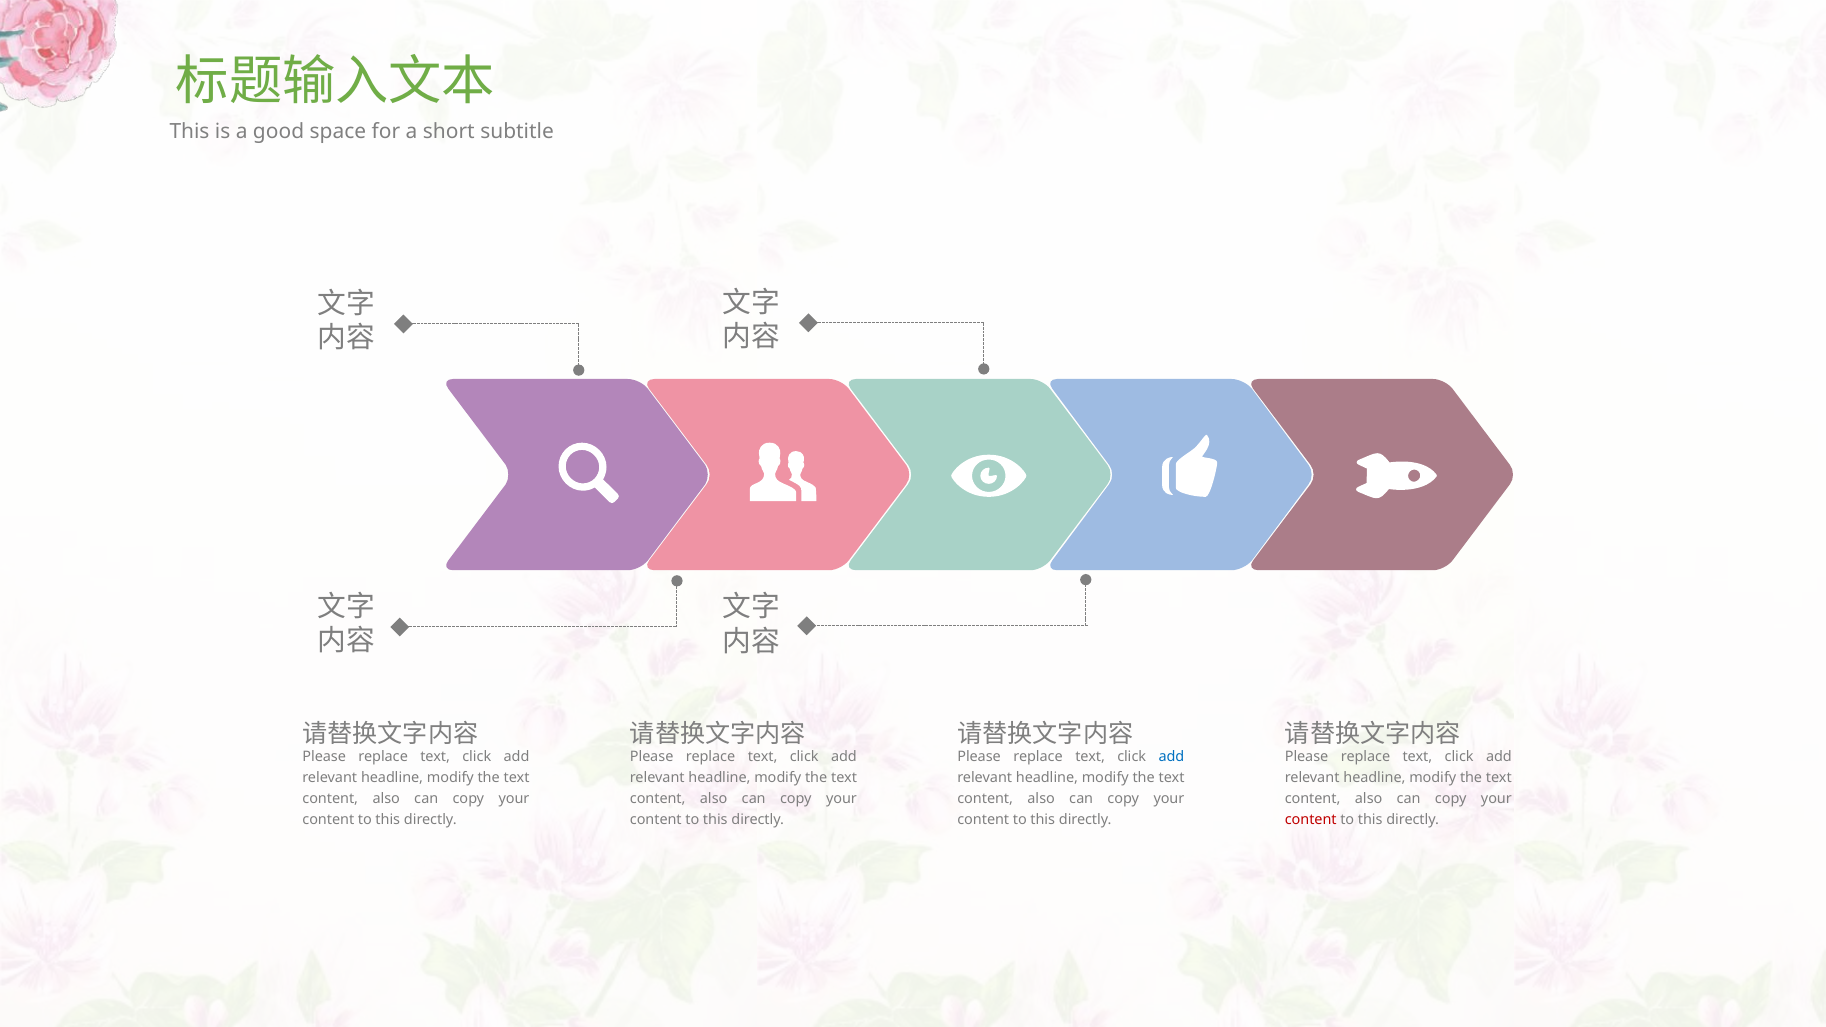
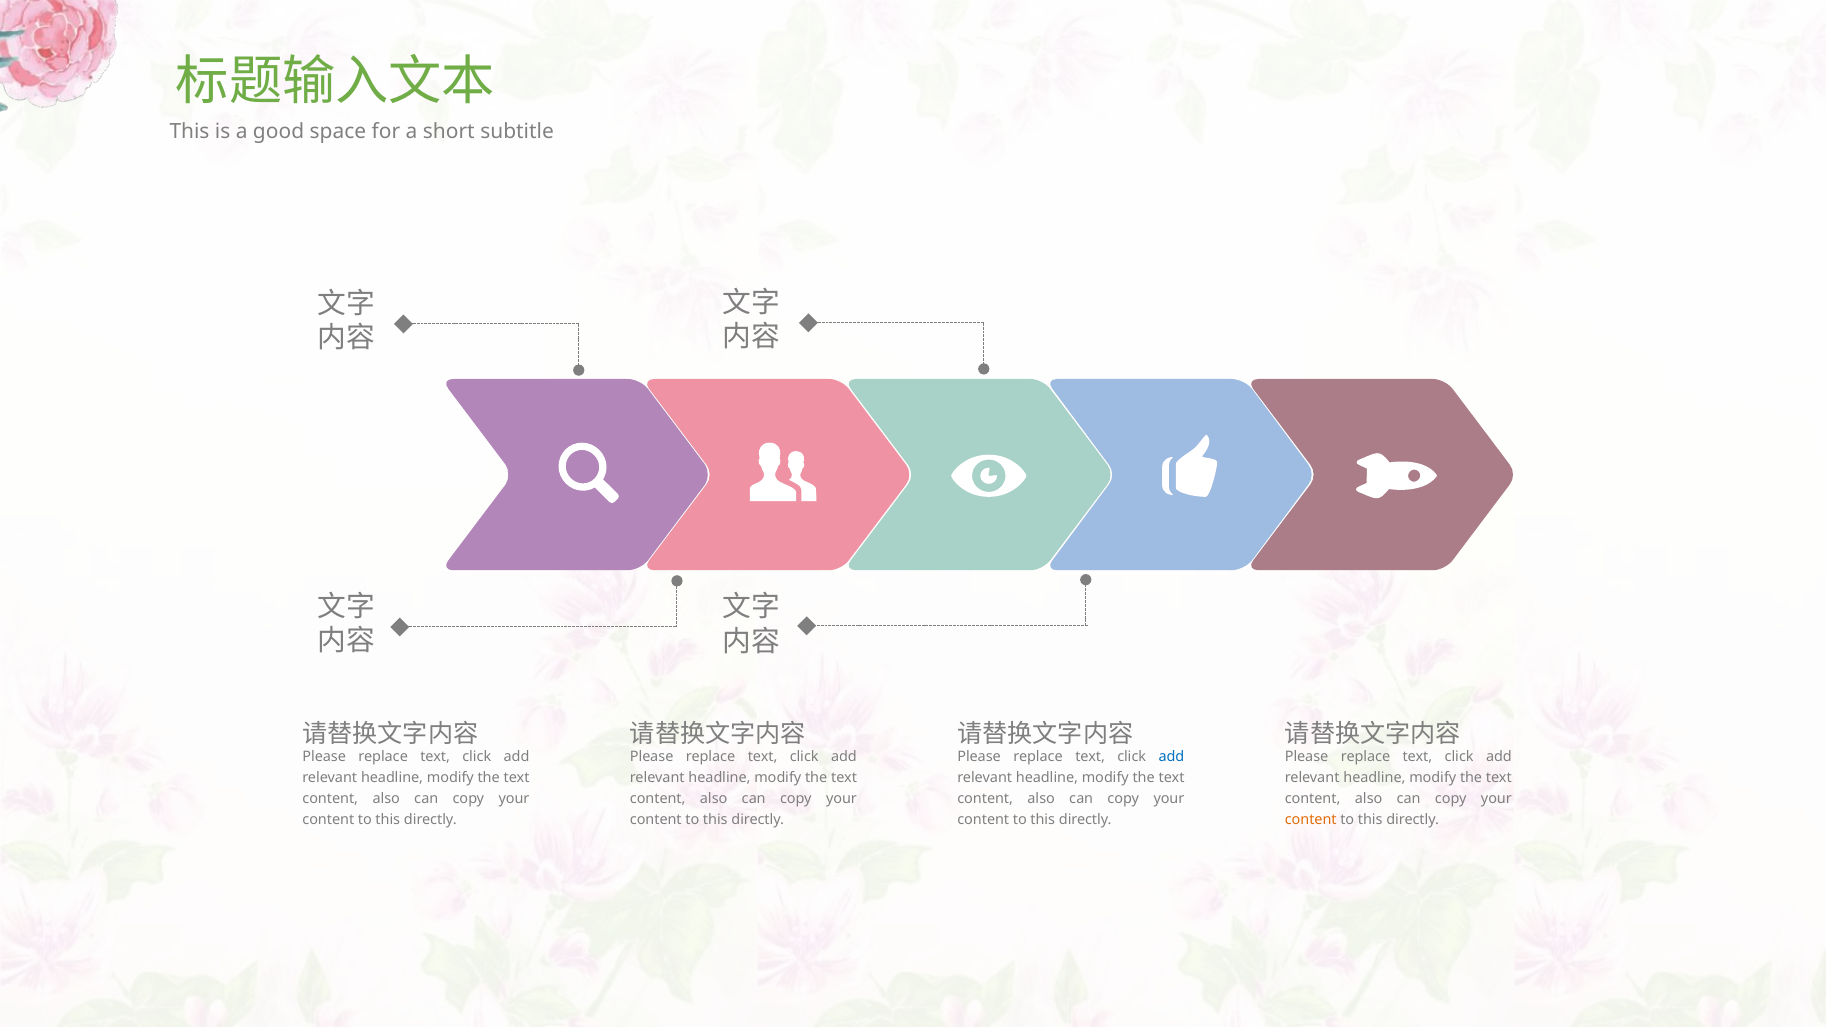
content colour: red -> orange (1311, 820)
